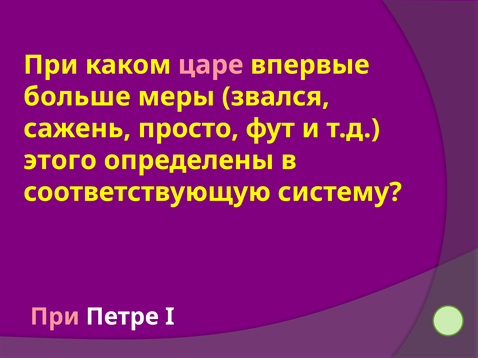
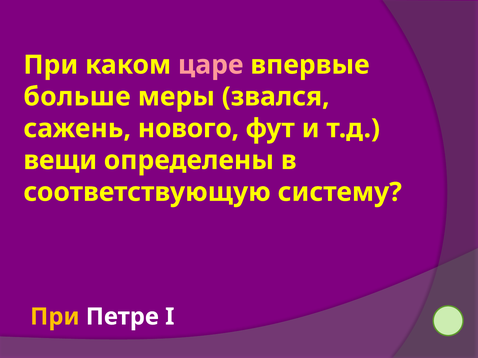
просто: просто -> нового (188, 129)
этого: этого -> вещи (60, 161)
При colour: pink -> yellow (55, 317)
